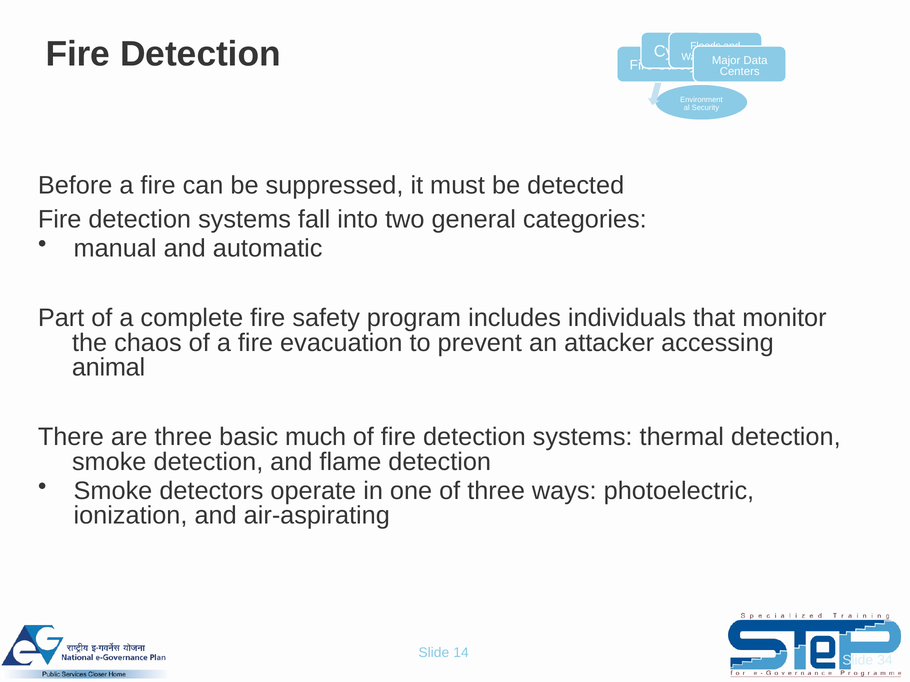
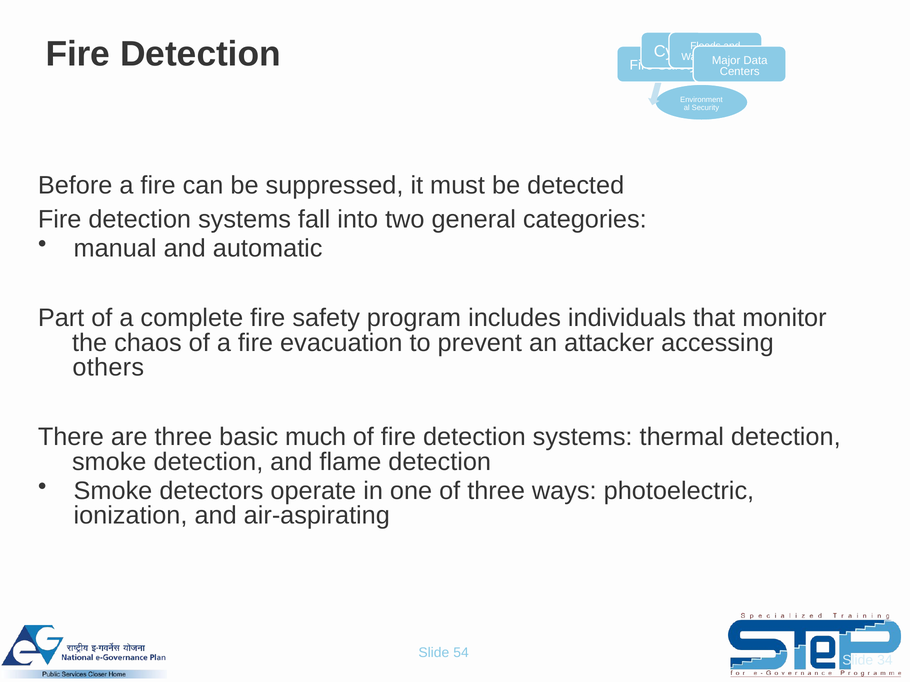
animal: animal -> others (108, 368)
14: 14 -> 54 (461, 653)
